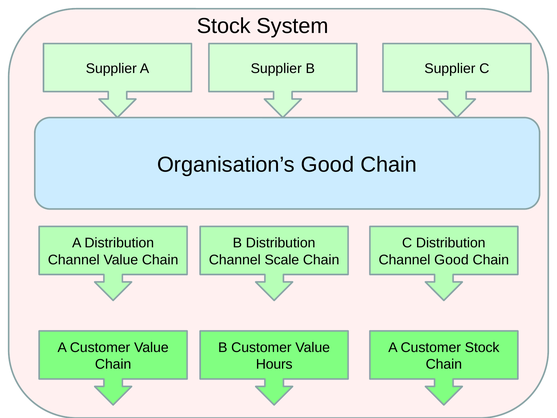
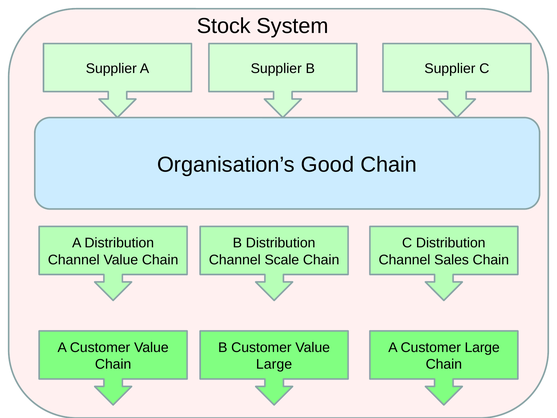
Channel Good: Good -> Sales (452, 260)
Customer Stock: Stock -> Large (482, 347)
Hours: Hours -> Large (274, 364)
